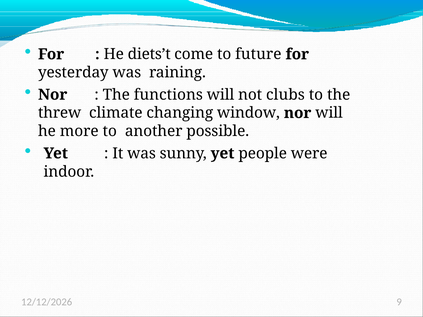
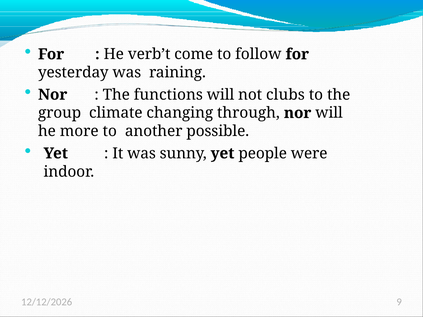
diets’t: diets’t -> verb’t (149, 54)
future: future -> follow (258, 54)
threw: threw -> group (60, 113)
window: window -> through (248, 113)
